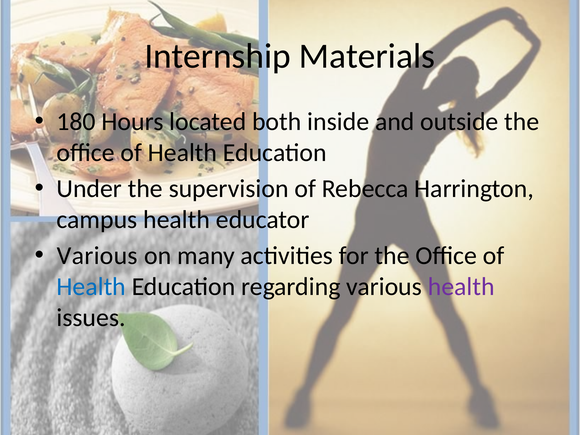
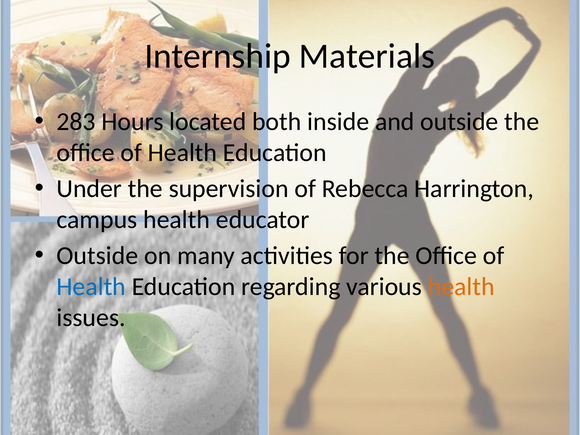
180: 180 -> 283 (76, 122)
Various: Various -> Outside (97, 256)
health colour: purple -> orange (461, 287)
